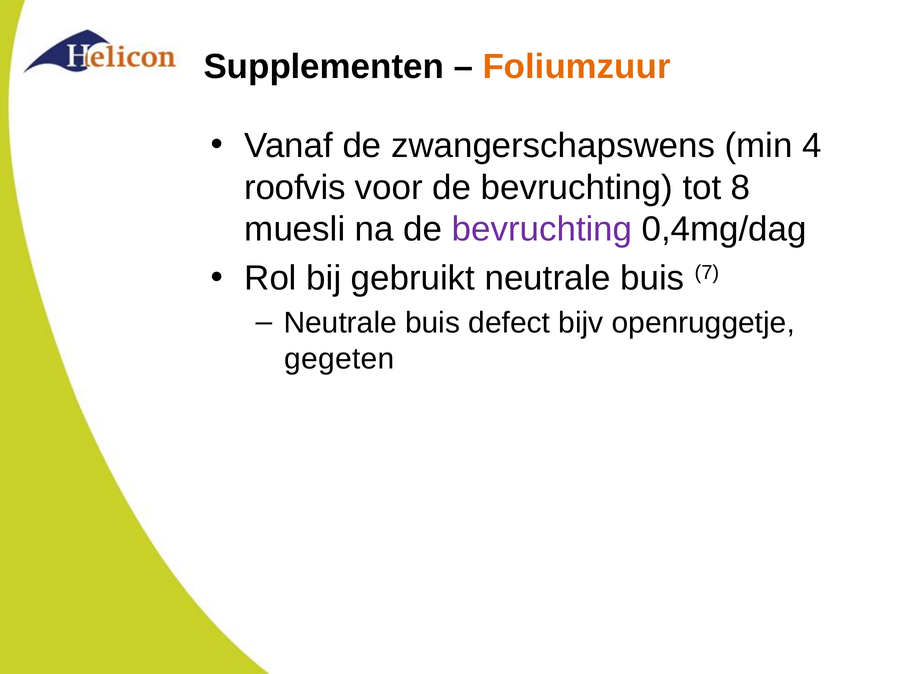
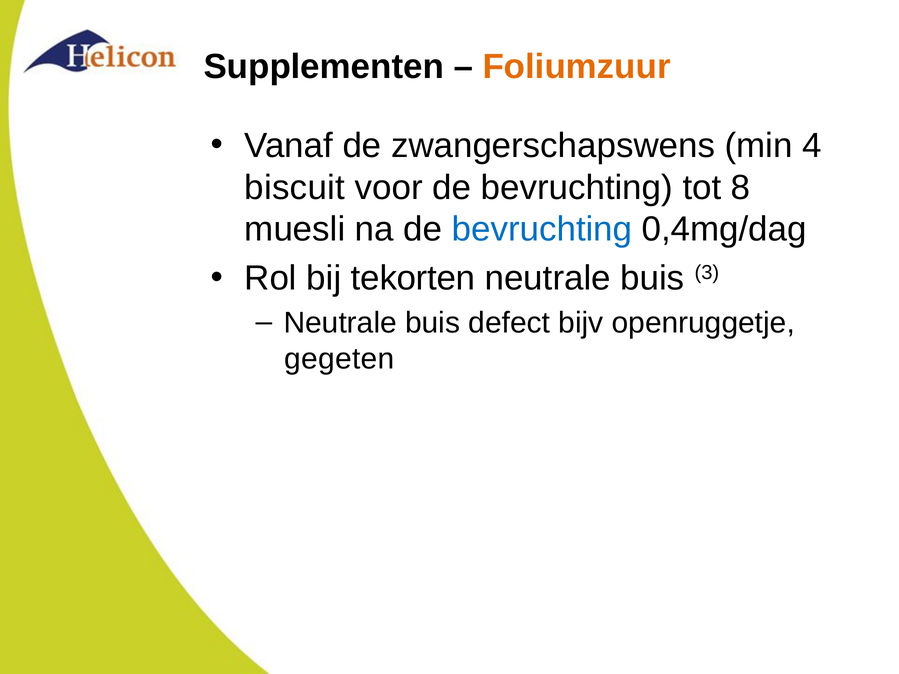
roofvis: roofvis -> biscuit (295, 188)
bevruchting colour: purple -> blue (542, 230)
gebruikt: gebruikt -> tekorten (413, 279)
7: 7 -> 3 (707, 273)
